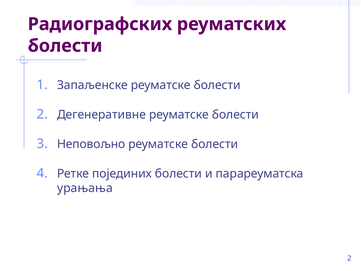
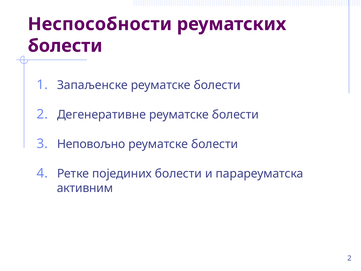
Радиографских: Радиографских -> Неспособности (100, 24)
урањања: урањања -> активним (85, 188)
